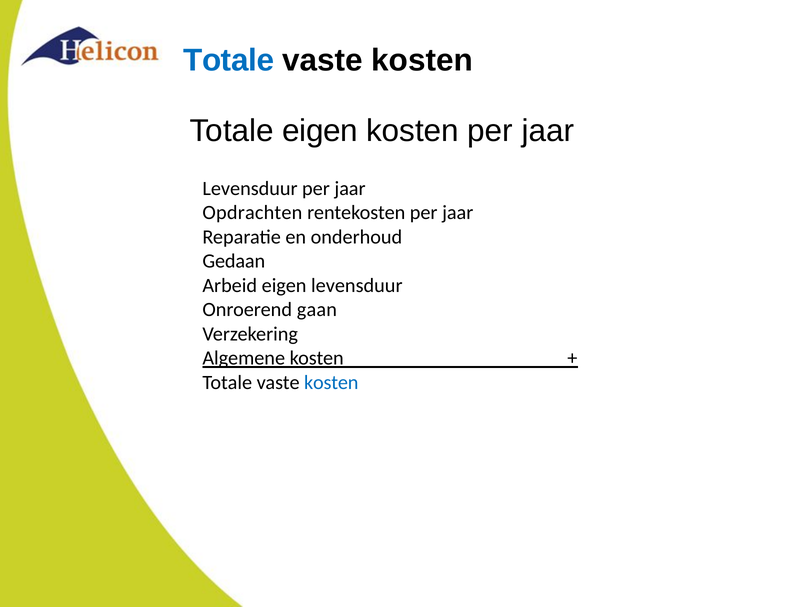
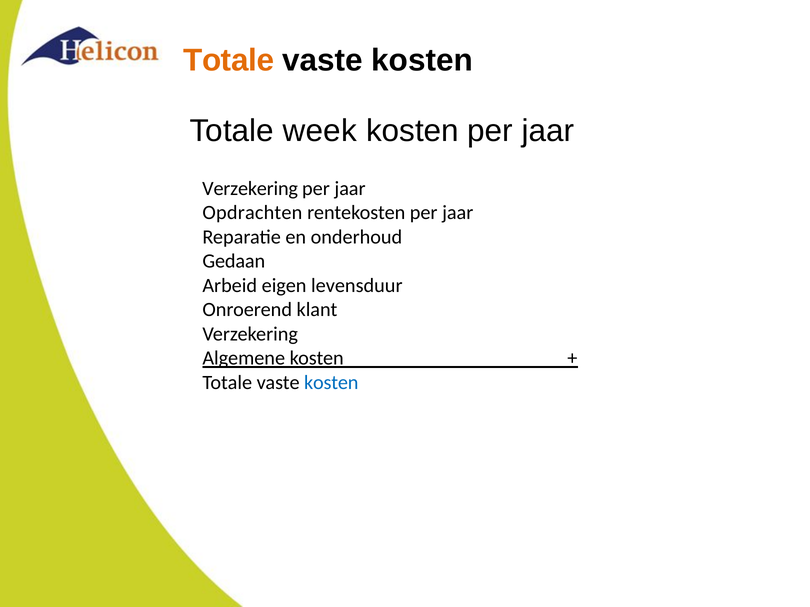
Totale colour: blue -> orange (229, 60)
Totale eigen: eigen -> week (320, 131)
Levensduur: Levensduur -> Verzekering (250, 188)
gaan: gaan -> klant (317, 310)
